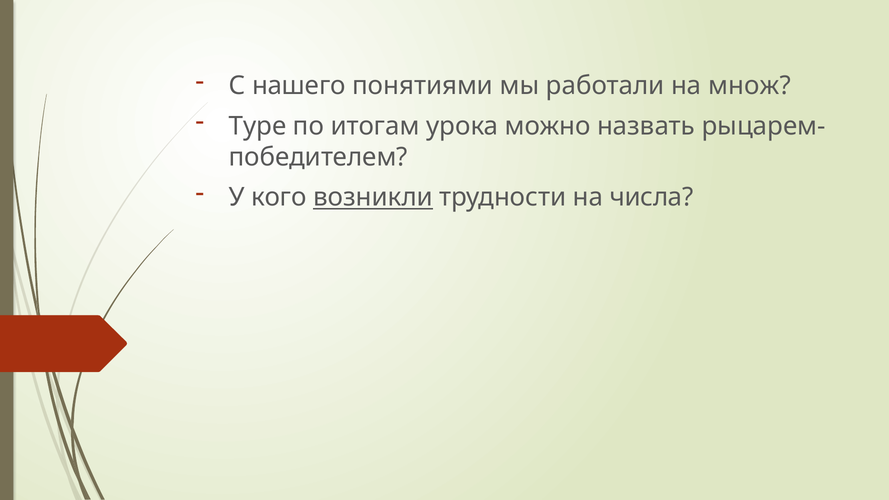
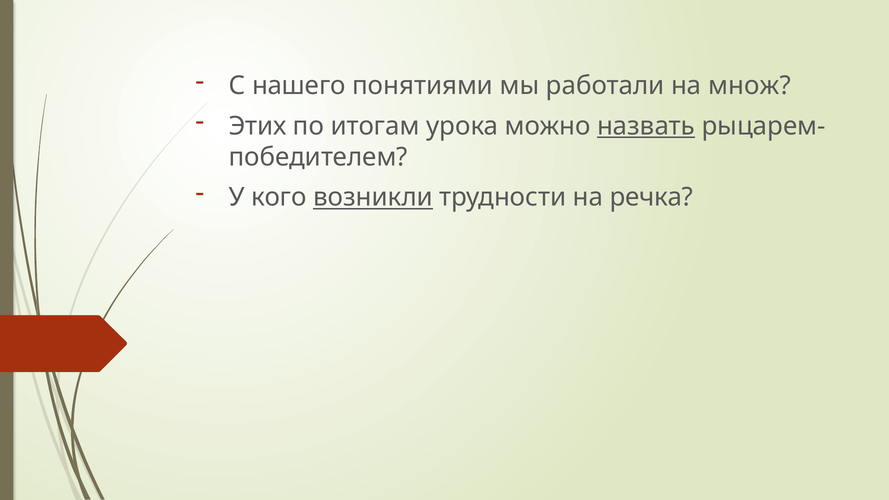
Туре: Туре -> Этих (258, 126)
назвать underline: none -> present (646, 126)
числа: числа -> речка (652, 197)
